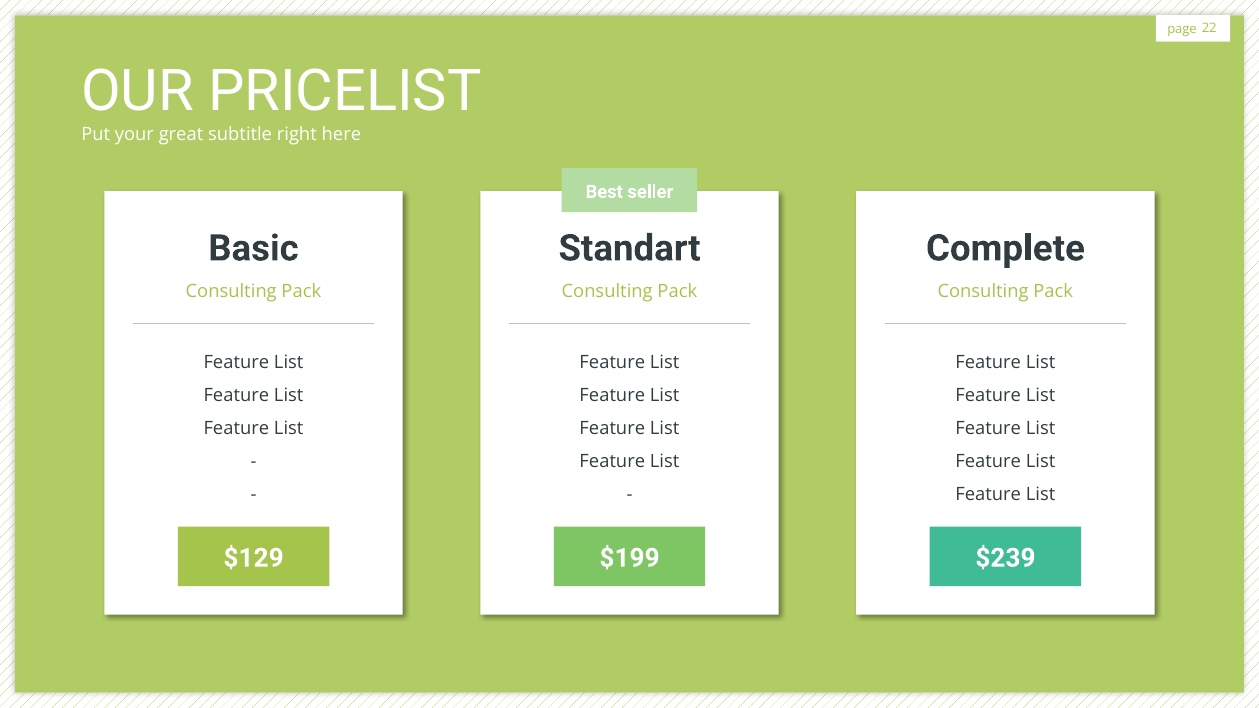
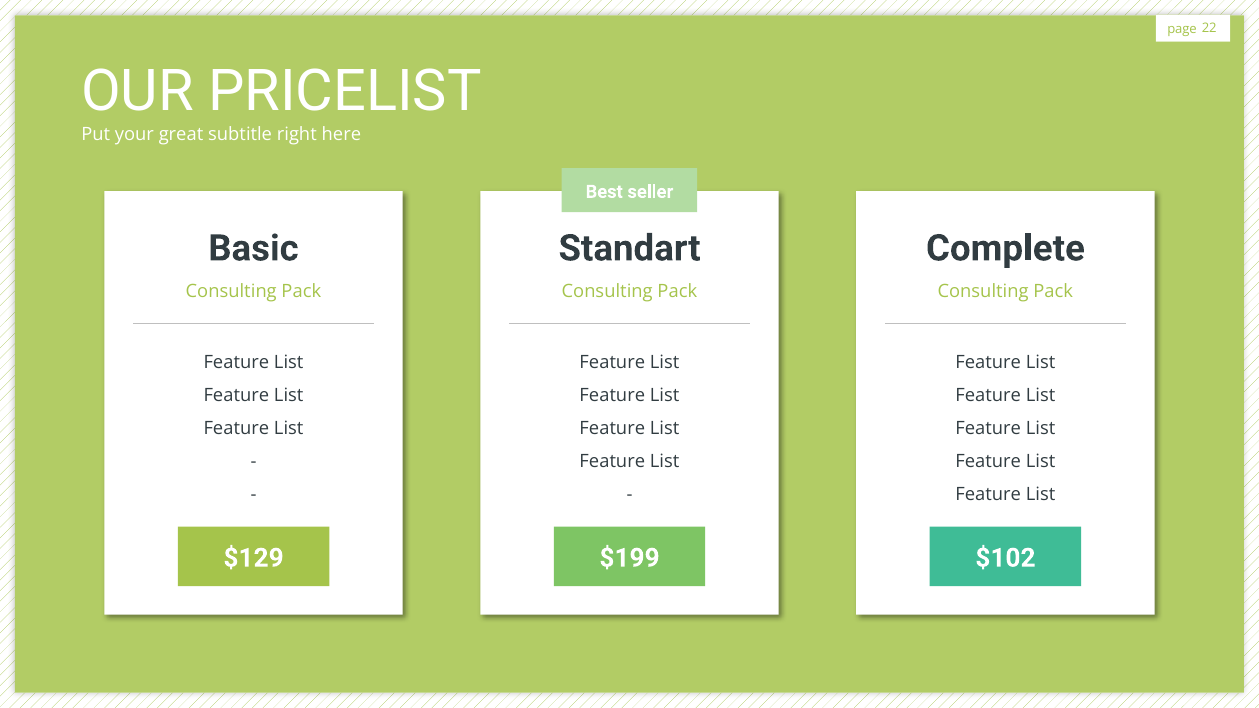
$239: $239 -> $102 (1005, 558)
